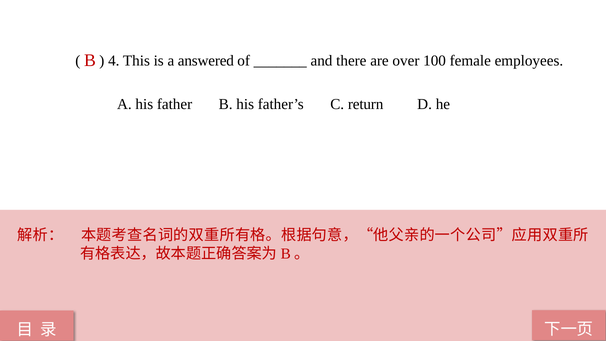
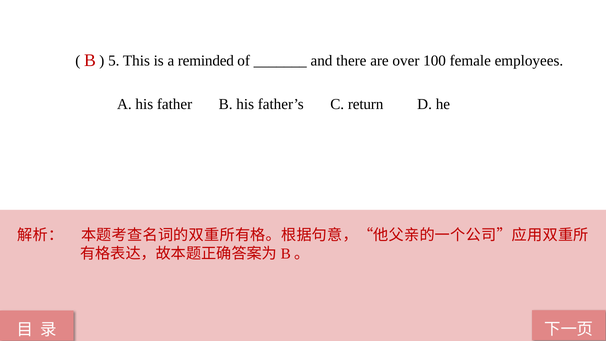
4: 4 -> 5 (114, 61)
answered: answered -> reminded (206, 61)
